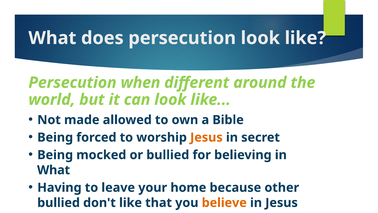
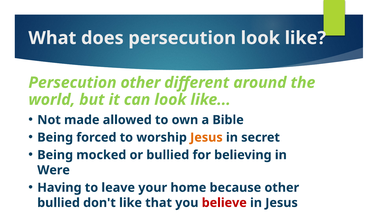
Persecution when: when -> other (140, 82)
What: What -> Were (54, 170)
believe colour: orange -> red (224, 202)
